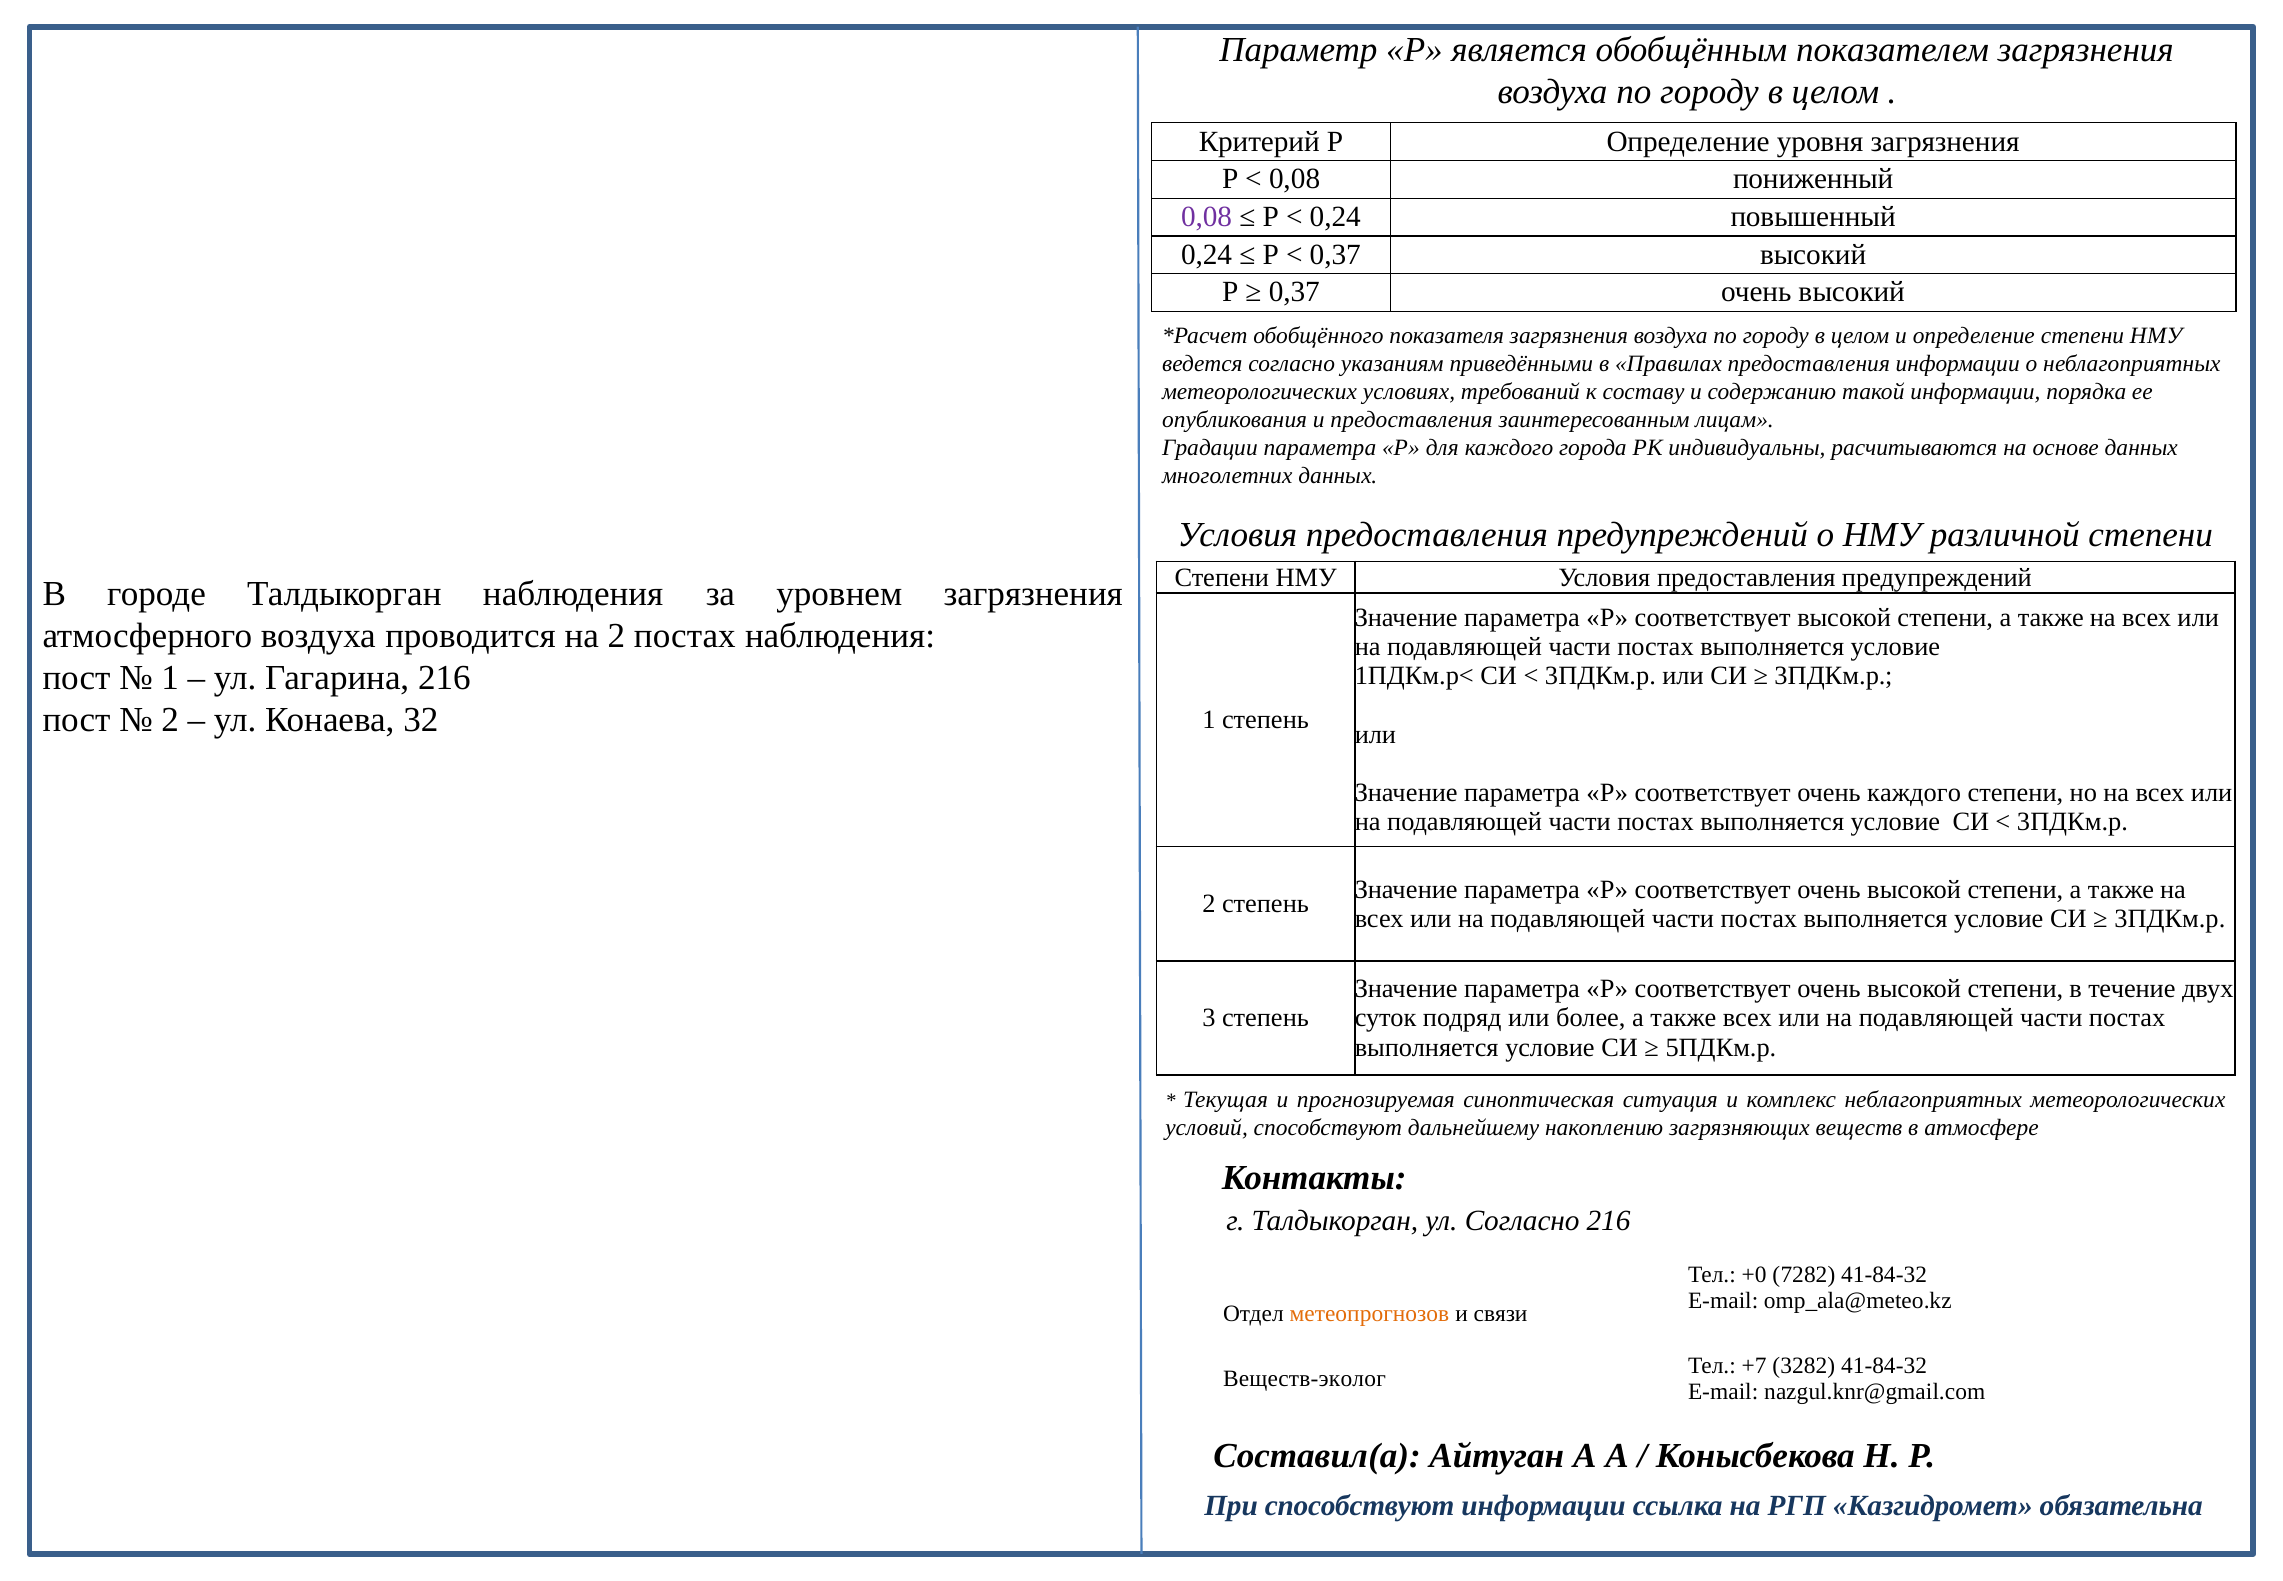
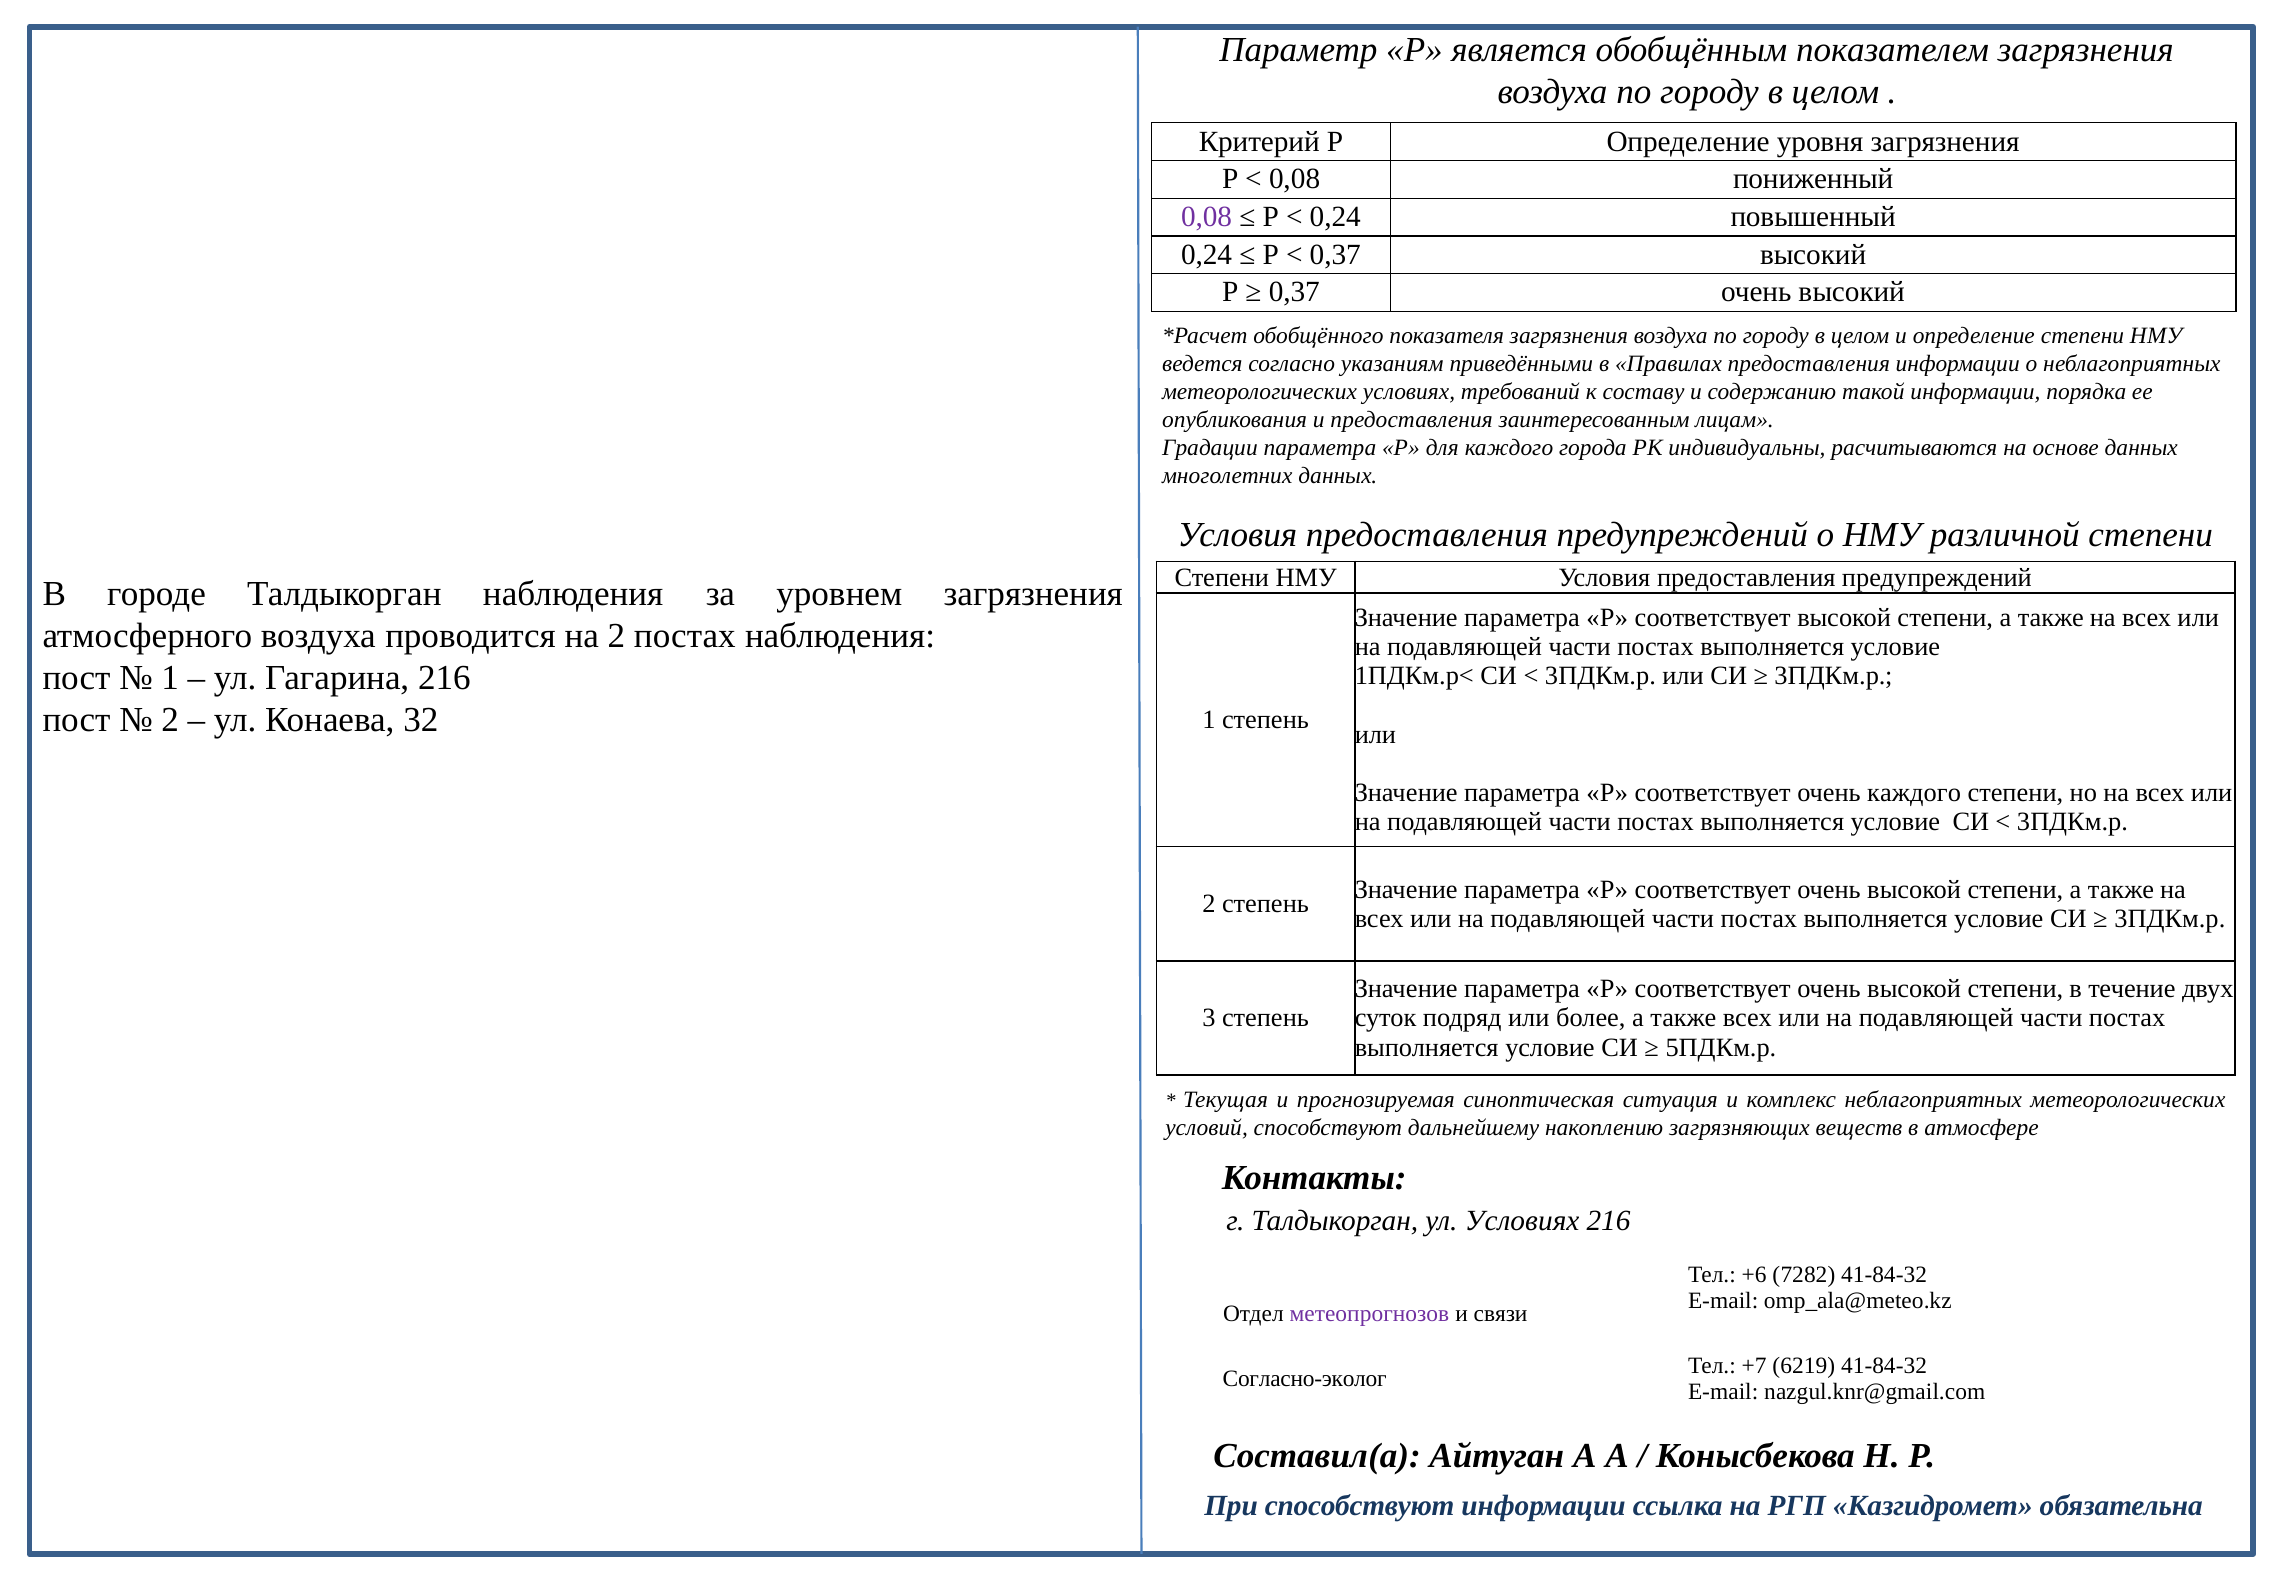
ул Согласно: Согласно -> Условиях (1522, 1221)
+0: +0 -> +6 (1754, 1274)
метеопрогнозов colour: orange -> purple (1369, 1313)
3282: 3282 -> 6219 (1804, 1365)
Веществ-эколог: Веществ-эколог -> Согласно-эколог (1305, 1378)
